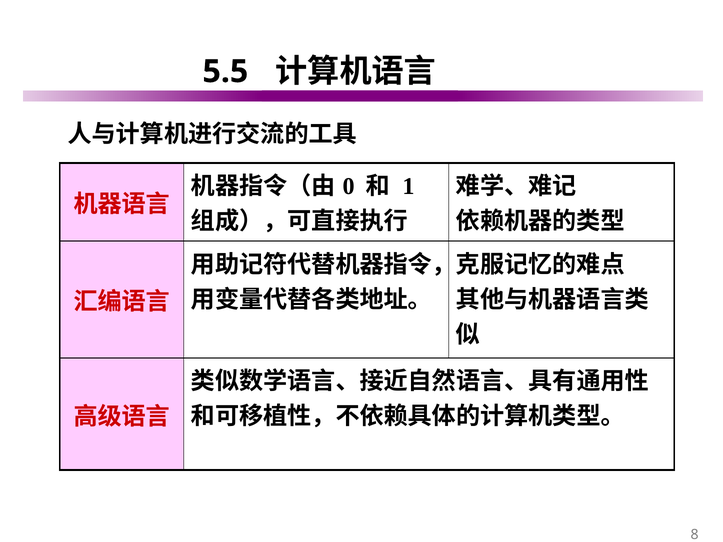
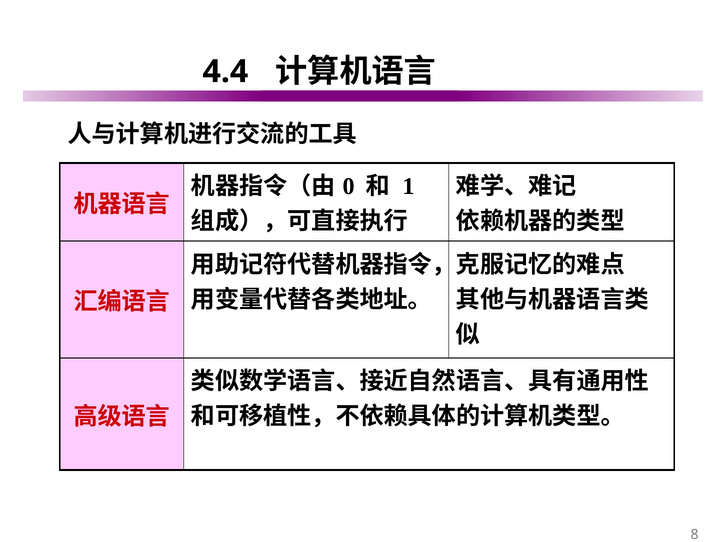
5.5: 5.5 -> 4.4 (225, 72)
